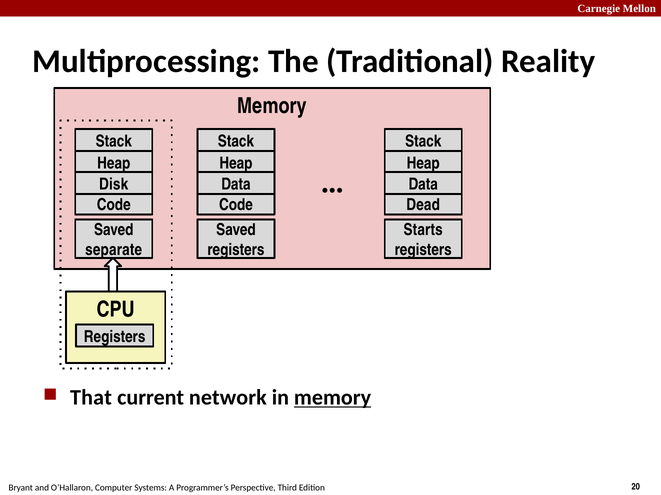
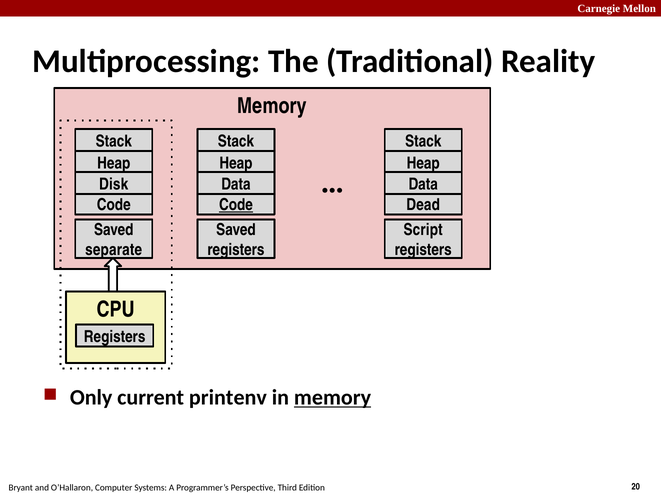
Code underline: none -> present (236, 205)
Starts: Starts -> Script (423, 230)
That: That -> Only (91, 398)
network: network -> printenv (228, 398)
